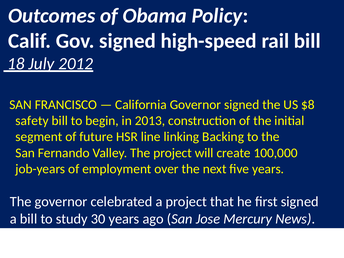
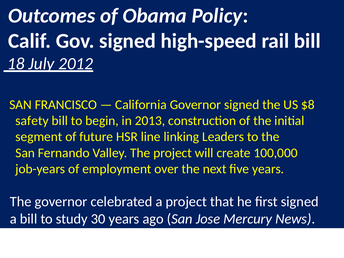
Backing: Backing -> Leaders (223, 137)
